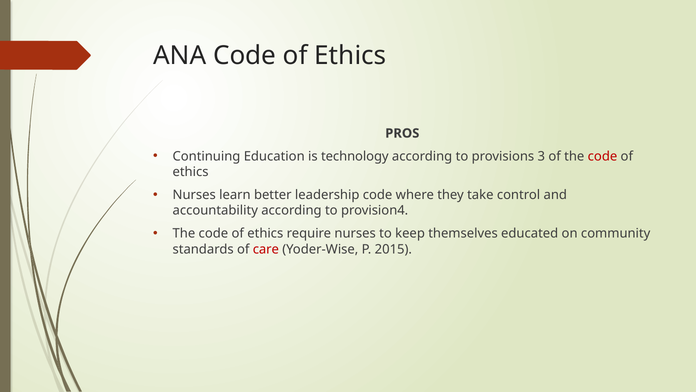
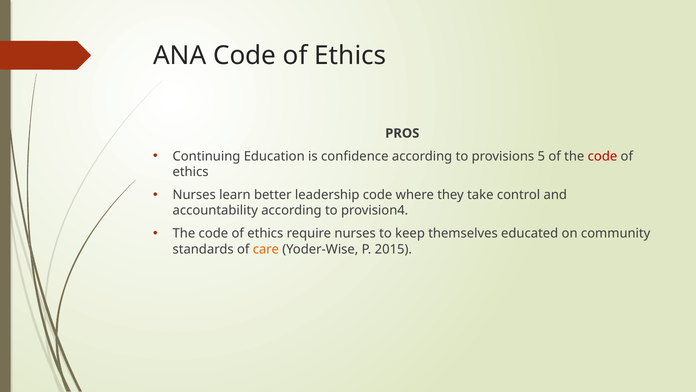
technology: technology -> confidence (355, 156)
3: 3 -> 5 (541, 156)
care colour: red -> orange (266, 249)
